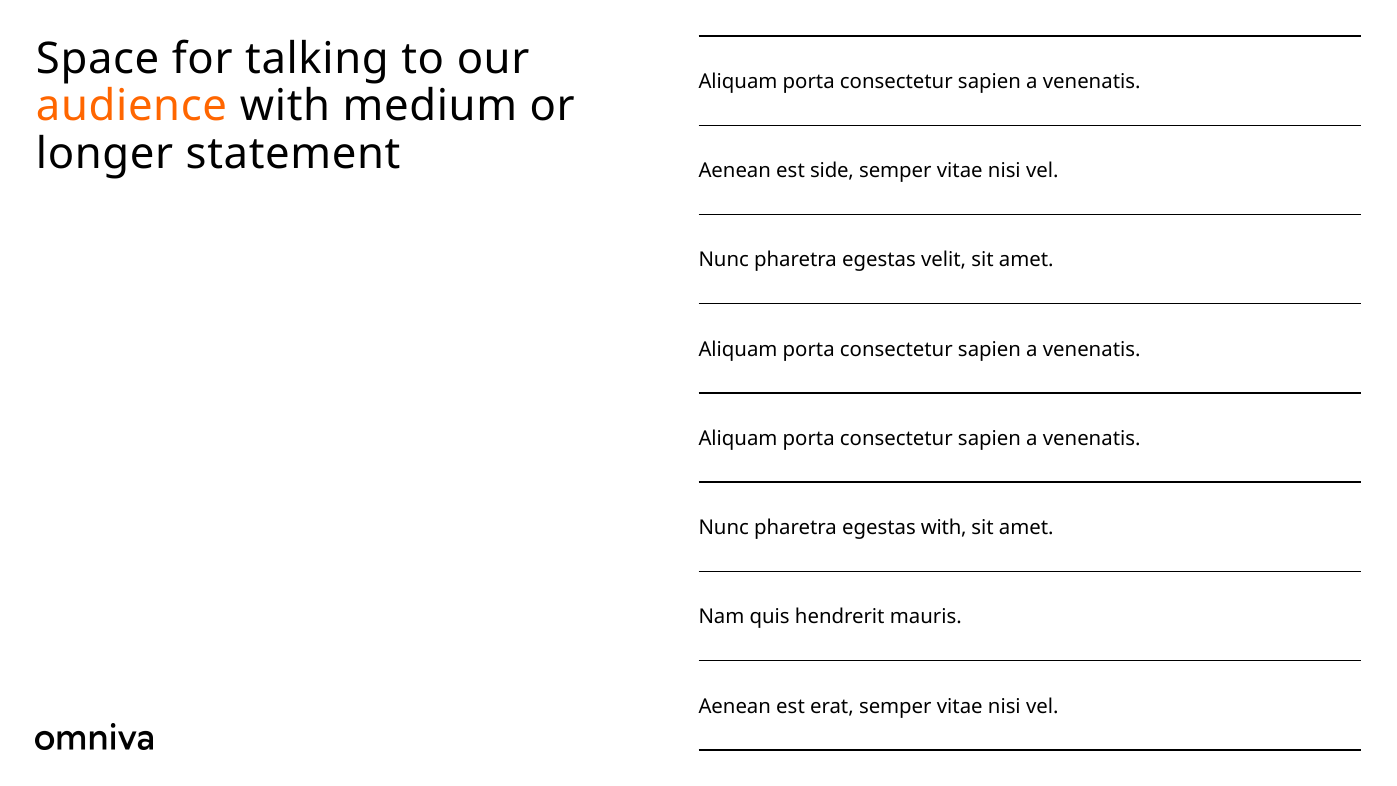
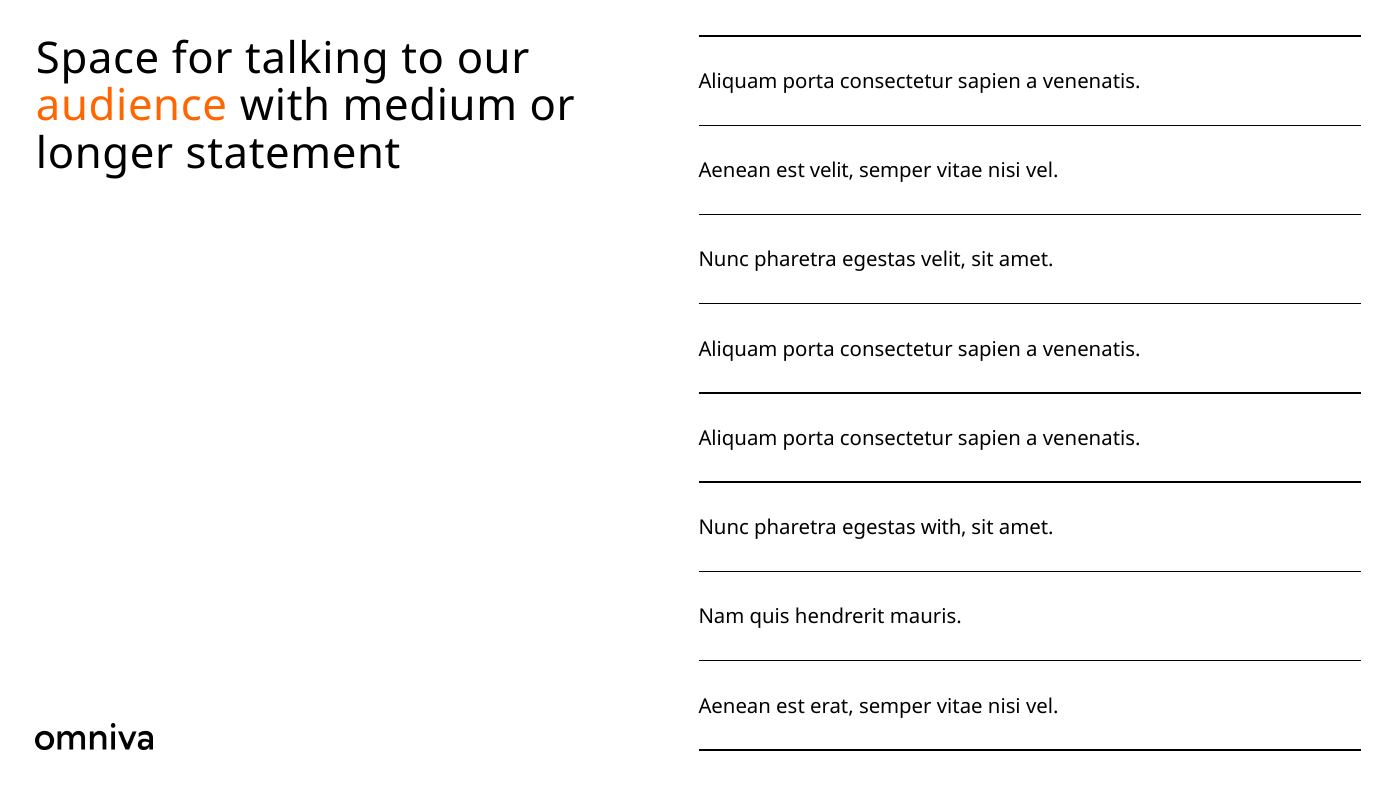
est side: side -> velit (832, 171)
